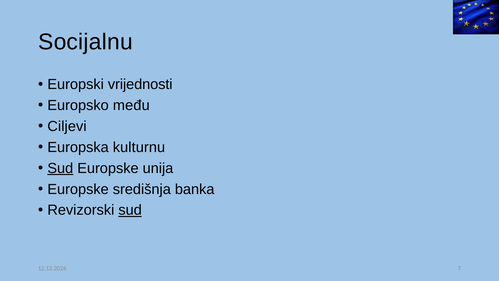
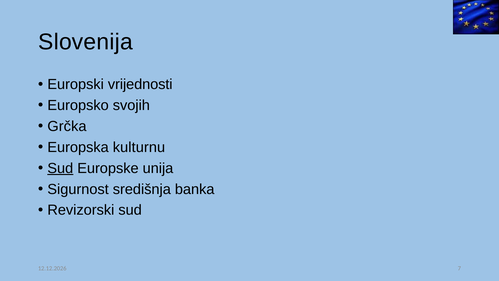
Socijalnu: Socijalnu -> Slovenija (86, 42)
među: među -> svojih (131, 105)
Ciljevi: Ciljevi -> Grčka (67, 126)
Europske: Europske -> Sigurnost (78, 189)
sud underline: present -> none (130, 210)
